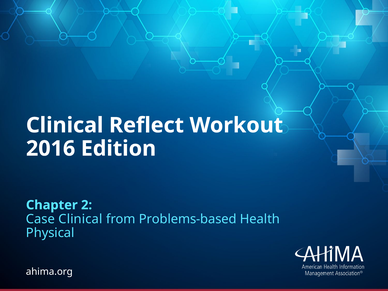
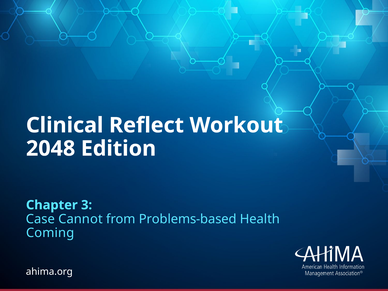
2016: 2016 -> 2048 (51, 149)
2: 2 -> 3 (87, 205)
Case Clinical: Clinical -> Cannot (80, 219)
Physical: Physical -> Coming (50, 233)
